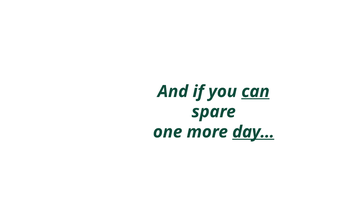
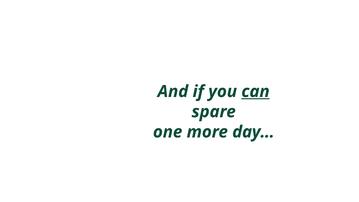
day… underline: present -> none (253, 132)
